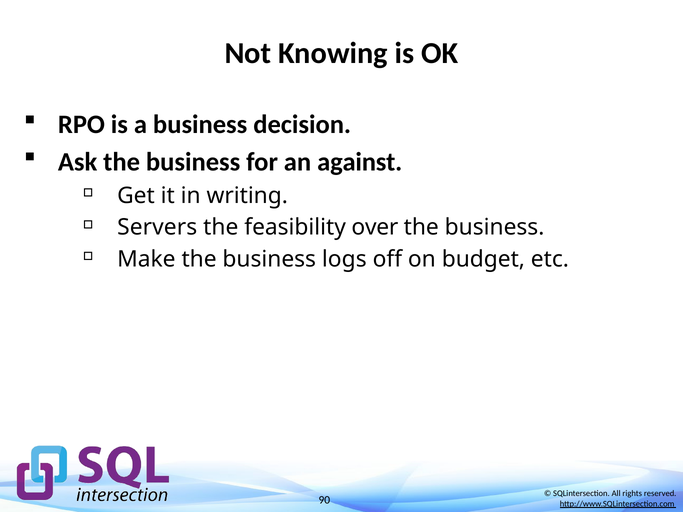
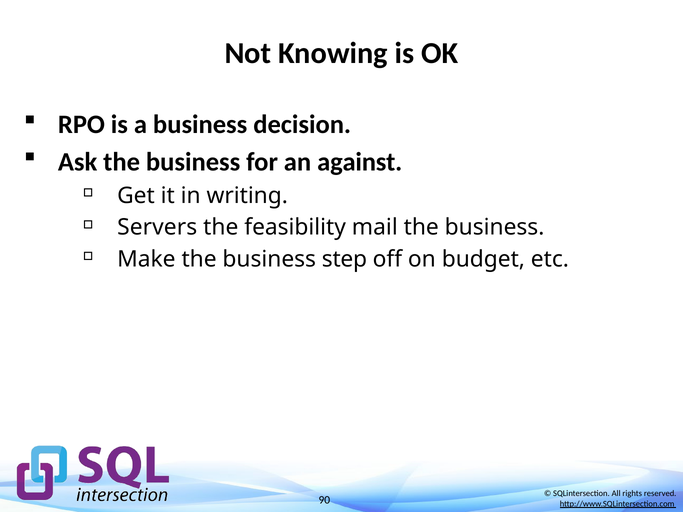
over: over -> mail (375, 228)
logs: logs -> step (344, 259)
